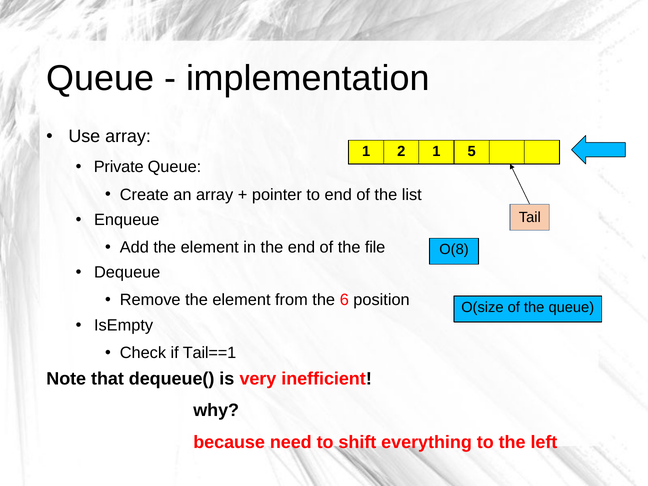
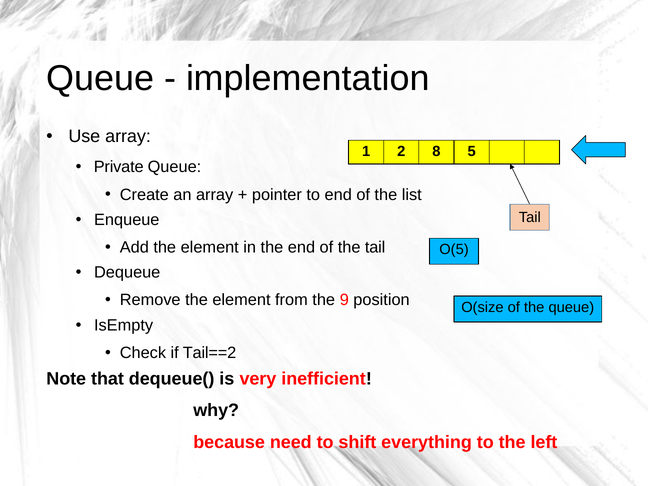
2 1: 1 -> 8 (436, 152)
the file: file -> tail (375, 247)
O(8: O(8 -> O(5 (454, 249)
6: 6 -> 9 (344, 300)
Tail==1: Tail==1 -> Tail==2 (210, 353)
